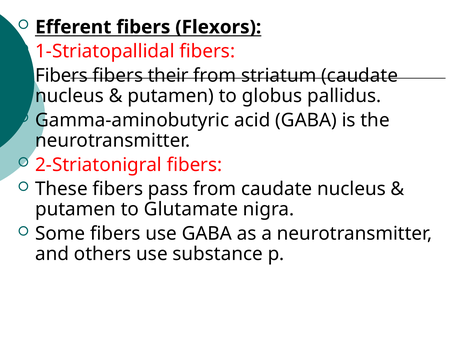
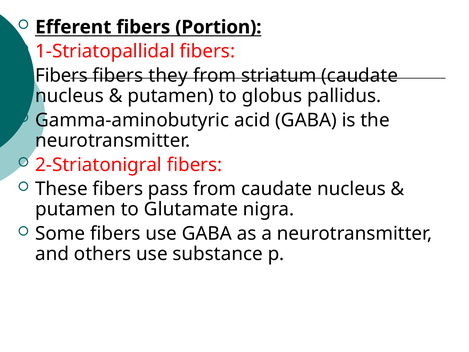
Flexors: Flexors -> Portion (218, 27)
their: their -> they (168, 75)
